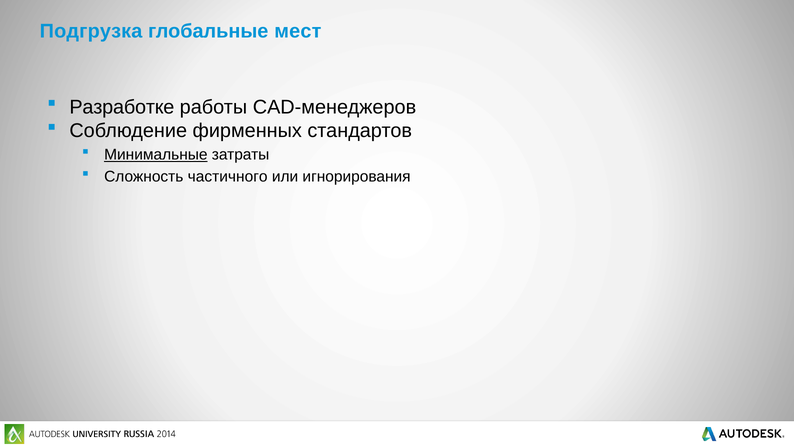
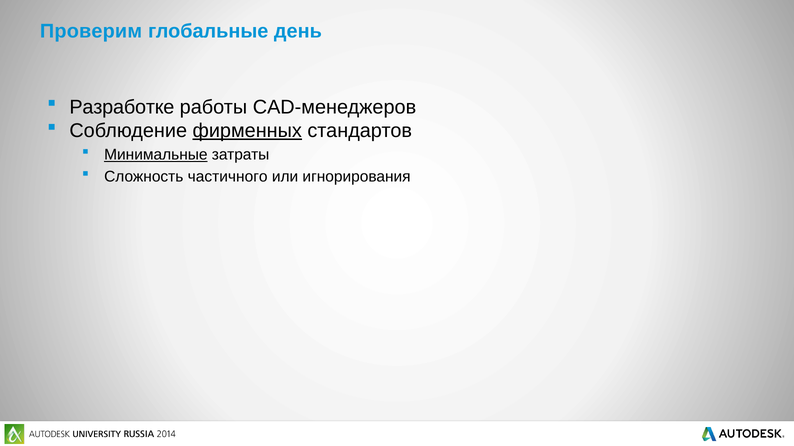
Подгрузка: Подгрузка -> Проверим (91, 31)
мест: мест -> день (298, 31)
фирменных underline: none -> present (247, 131)
